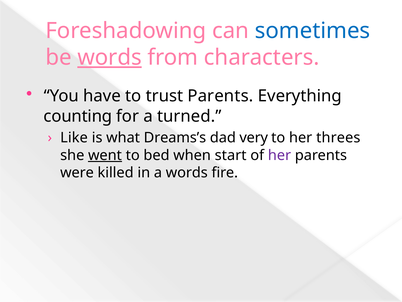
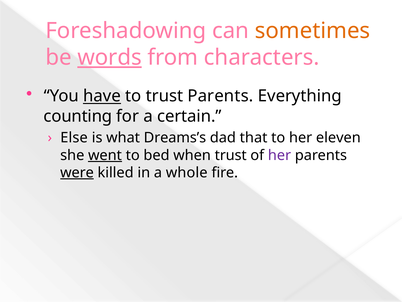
sometimes colour: blue -> orange (313, 31)
have underline: none -> present (102, 96)
turned: turned -> certain (189, 116)
Like: Like -> Else (74, 138)
very: very -> that (254, 138)
threes: threes -> eleven (338, 138)
when start: start -> trust (231, 155)
were underline: none -> present (77, 172)
a words: words -> whole (187, 172)
